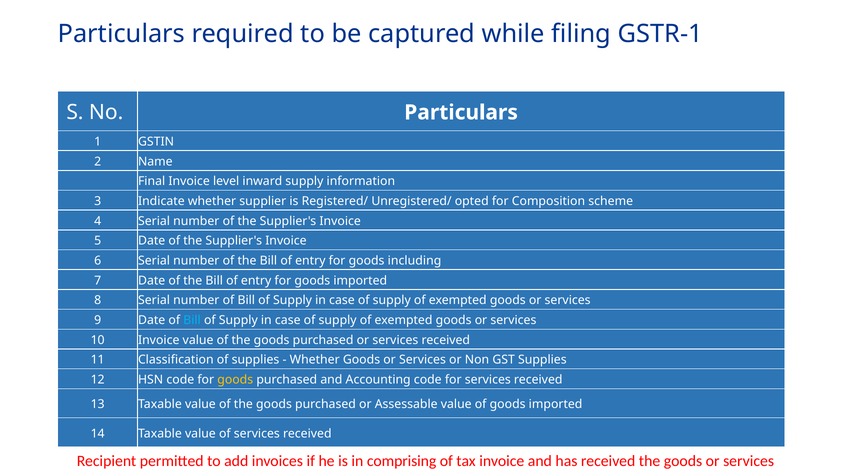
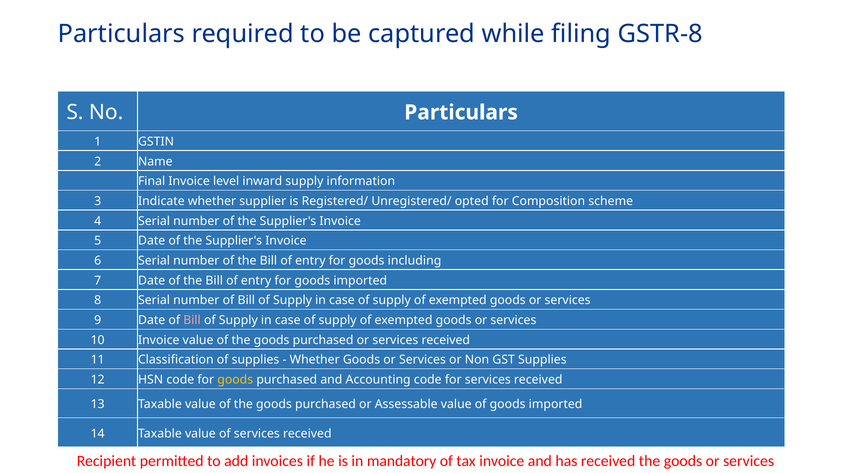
GSTR-1: GSTR-1 -> GSTR-8 (660, 34)
Bill colour: light blue -> pink (192, 320)
comprising: comprising -> mandatory (402, 461)
